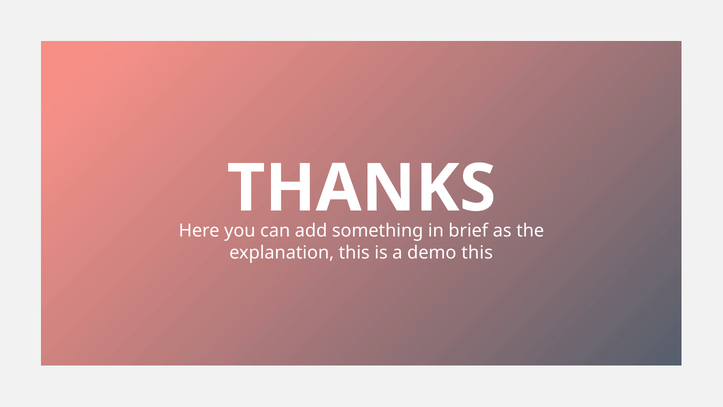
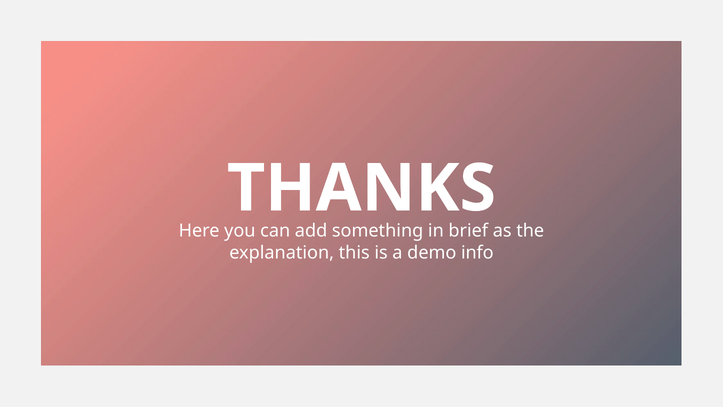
demo this: this -> info (477, 253)
